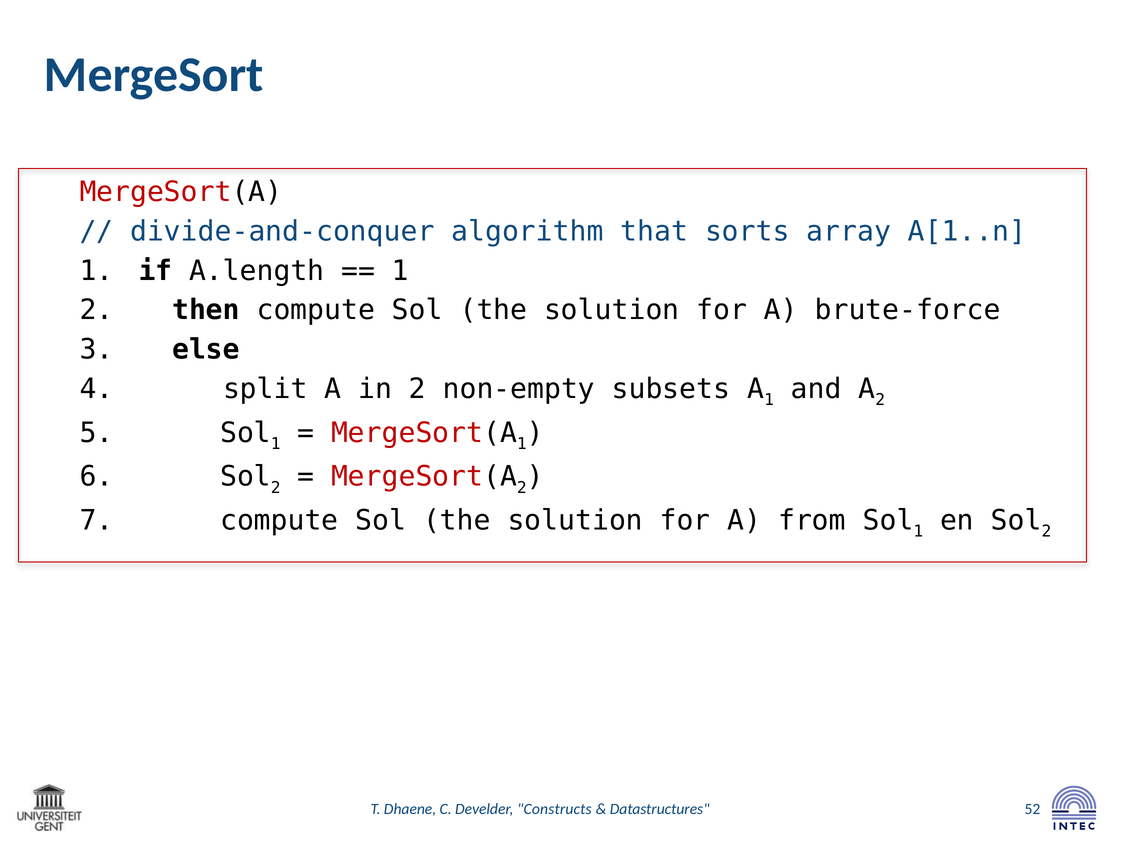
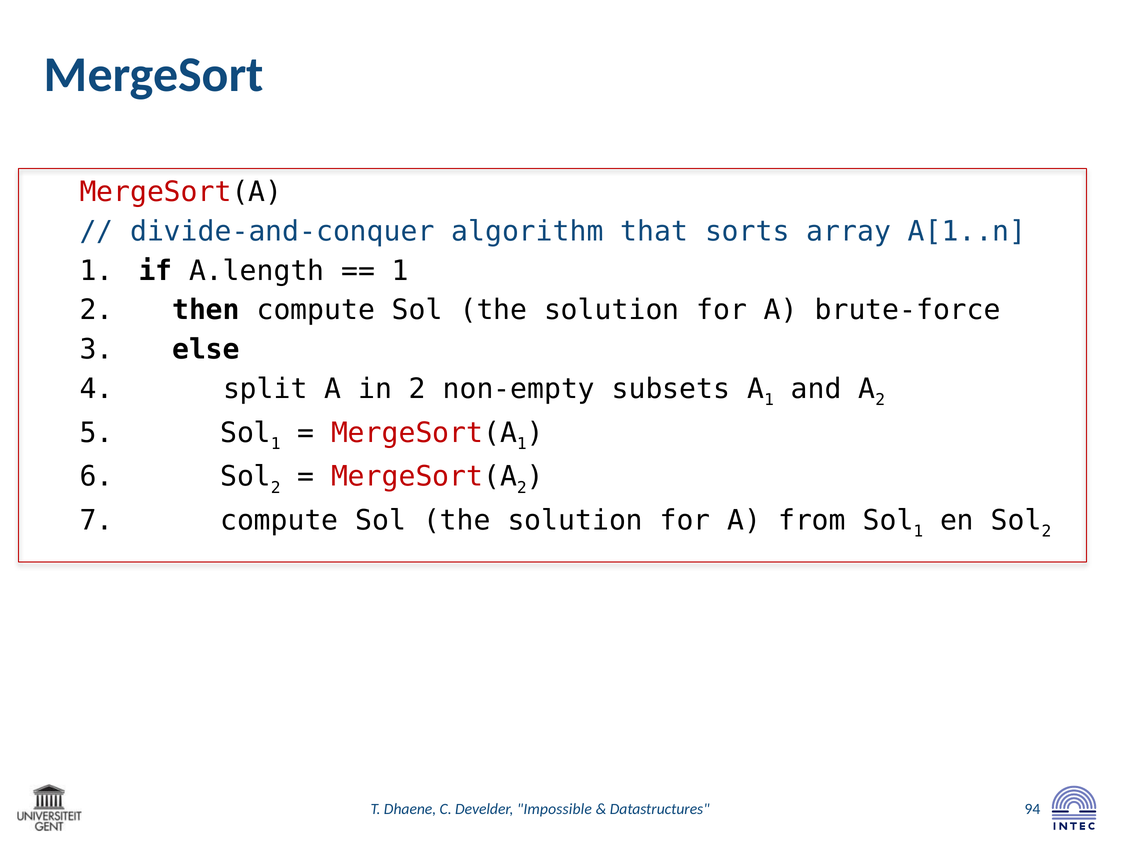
Constructs: Constructs -> Impossible (554, 809)
52: 52 -> 94 (1032, 809)
